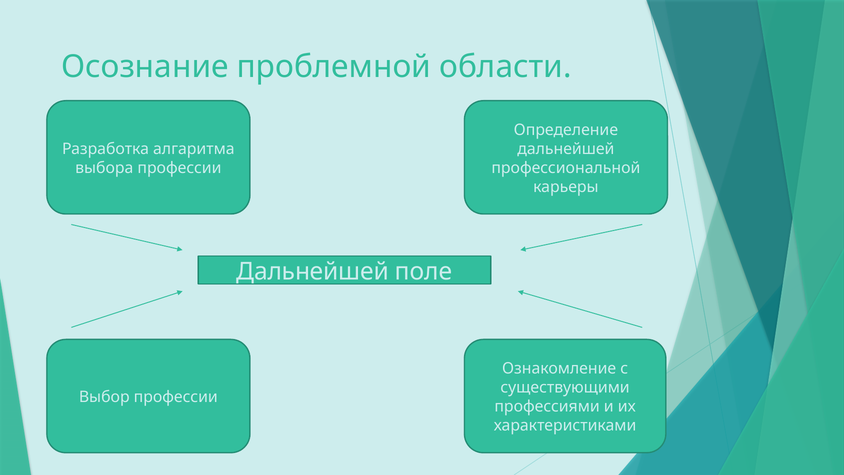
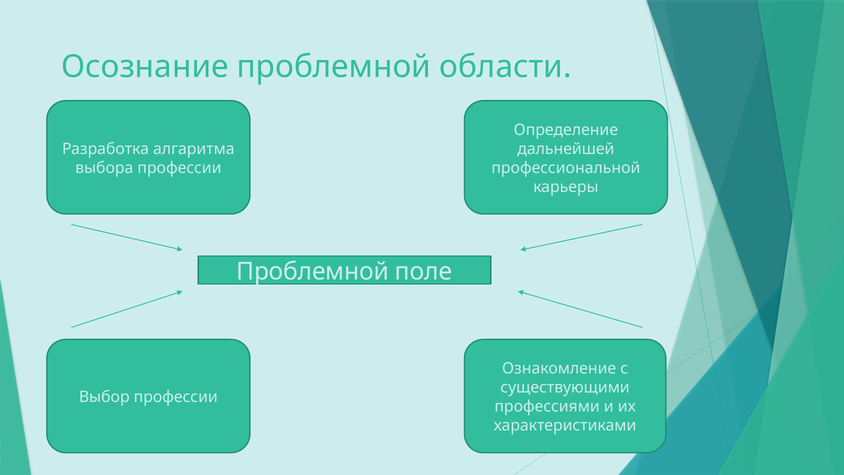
Дальнейшей: Дальнейшей -> Проблемной (313, 272)
